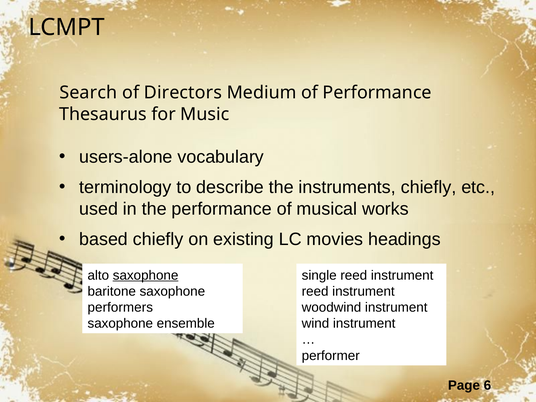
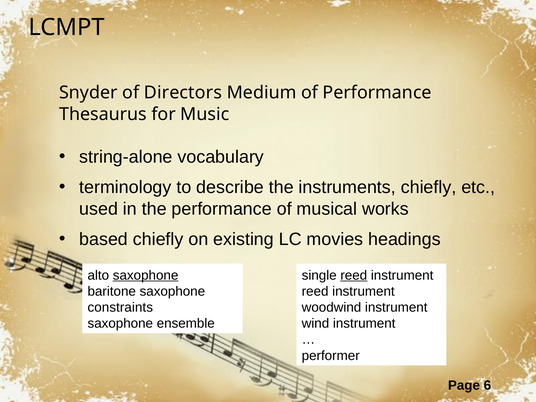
Search: Search -> Snyder (88, 93)
users-alone: users-alone -> string-alone (126, 157)
reed underline: none -> present (354, 275)
performers: performers -> constraints (120, 307)
